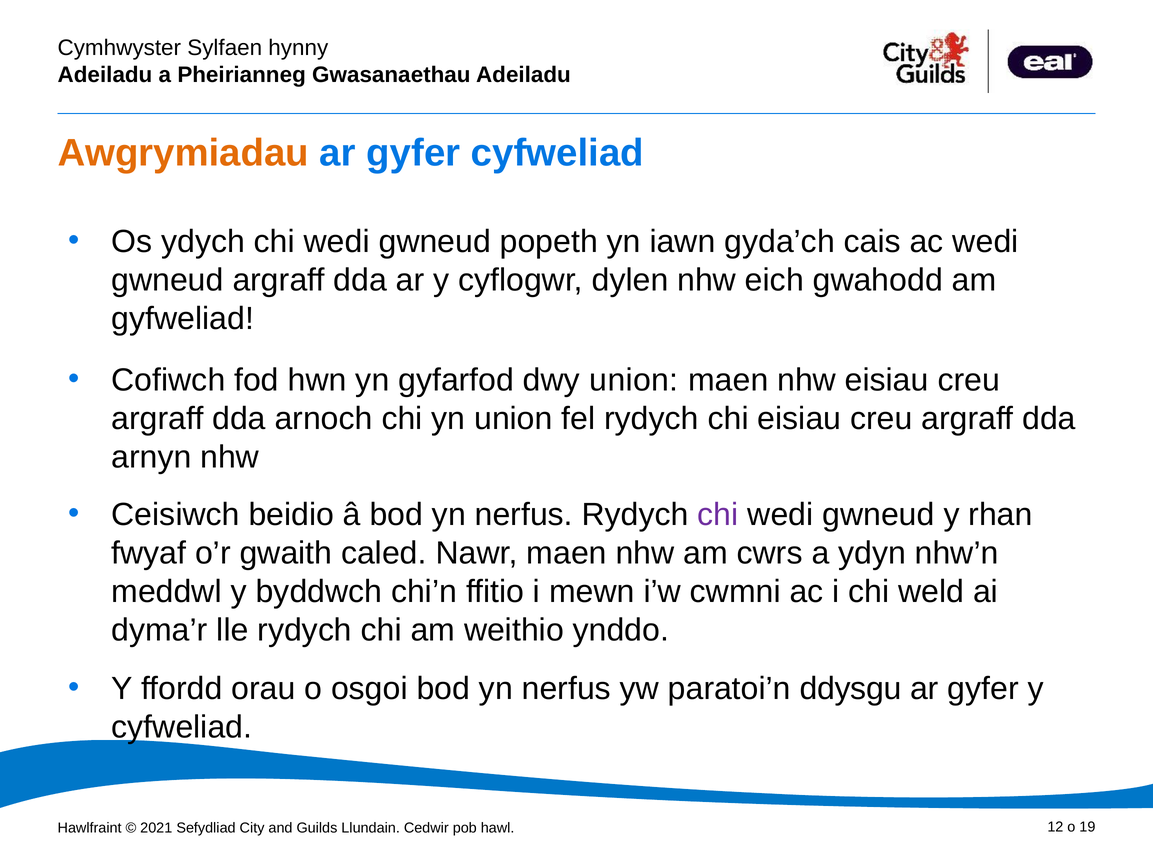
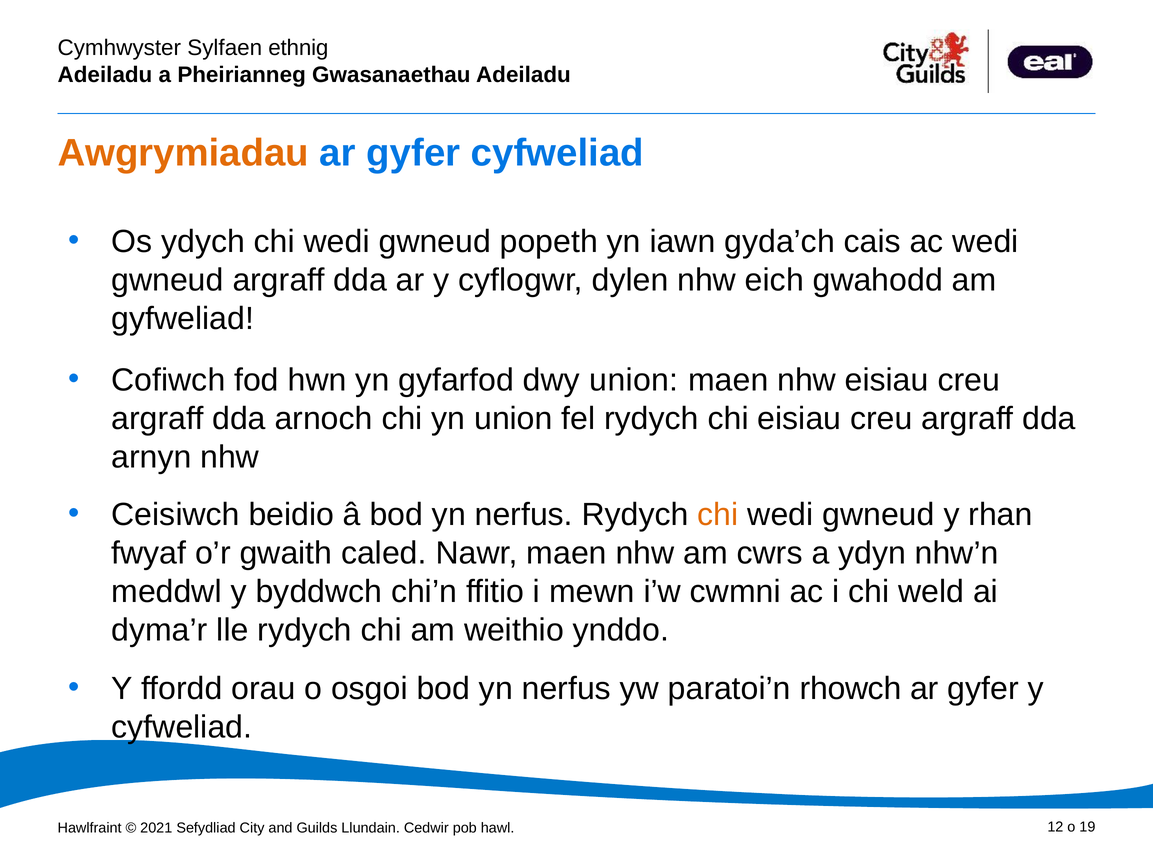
hynny: hynny -> ethnig (298, 48)
chi colour: purple -> orange (718, 515)
ddysgu: ddysgu -> rhowch (851, 688)
